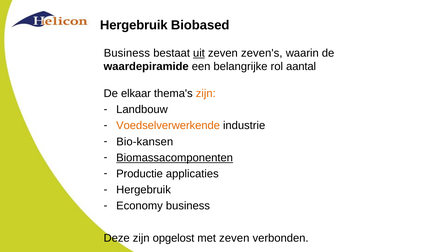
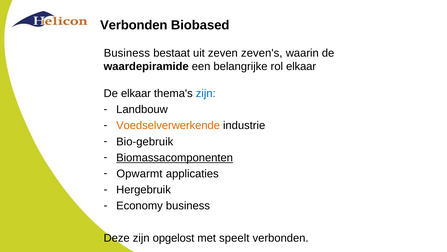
Hergebruik: Hergebruik -> Verbonden (134, 25)
uit underline: present -> none (199, 53)
rol aantal: aantal -> elkaar (301, 66)
zijn colour: orange -> blue (206, 93)
Bio-kansen: Bio-kansen -> Bio-gebruik (145, 141)
Productie: Productie -> Opwarmt (139, 173)
met zeven: zeven -> speelt (234, 237)
